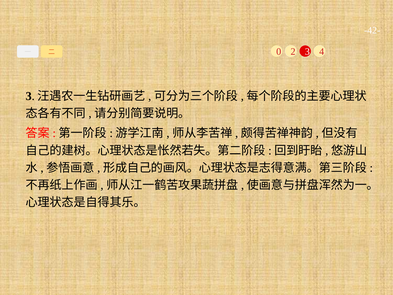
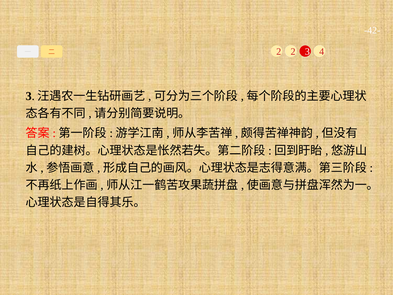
0: 0 -> 2 (279, 52)
